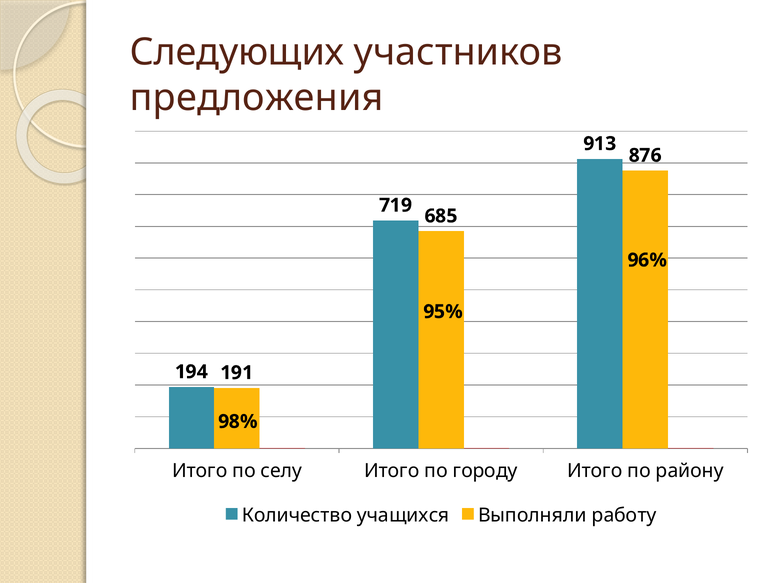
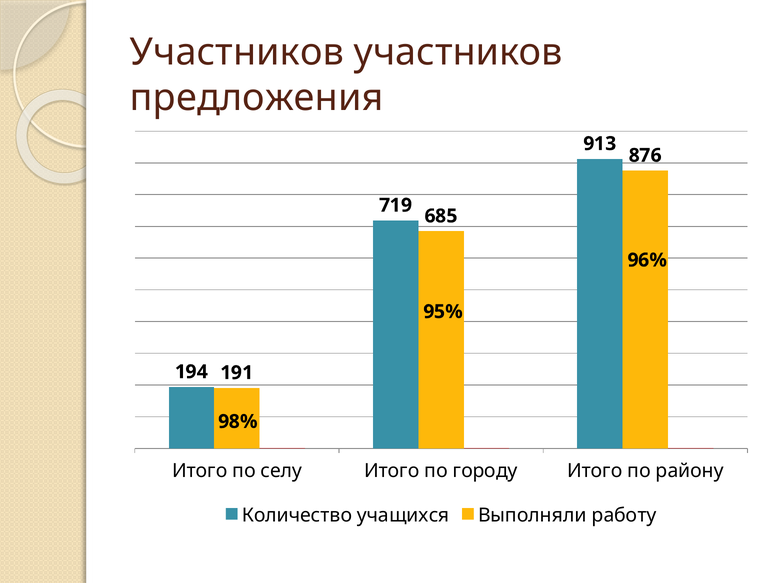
Следующих: Следующих -> Участников (237, 53)
